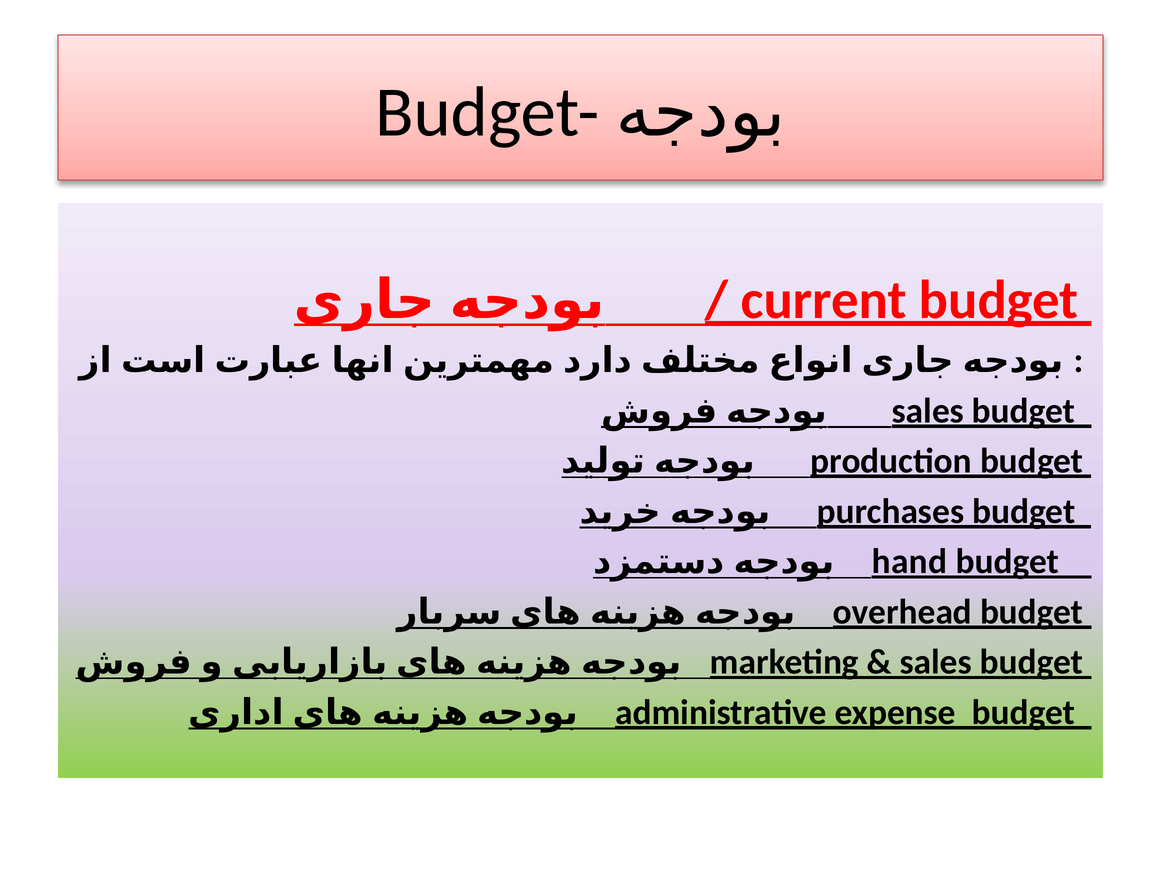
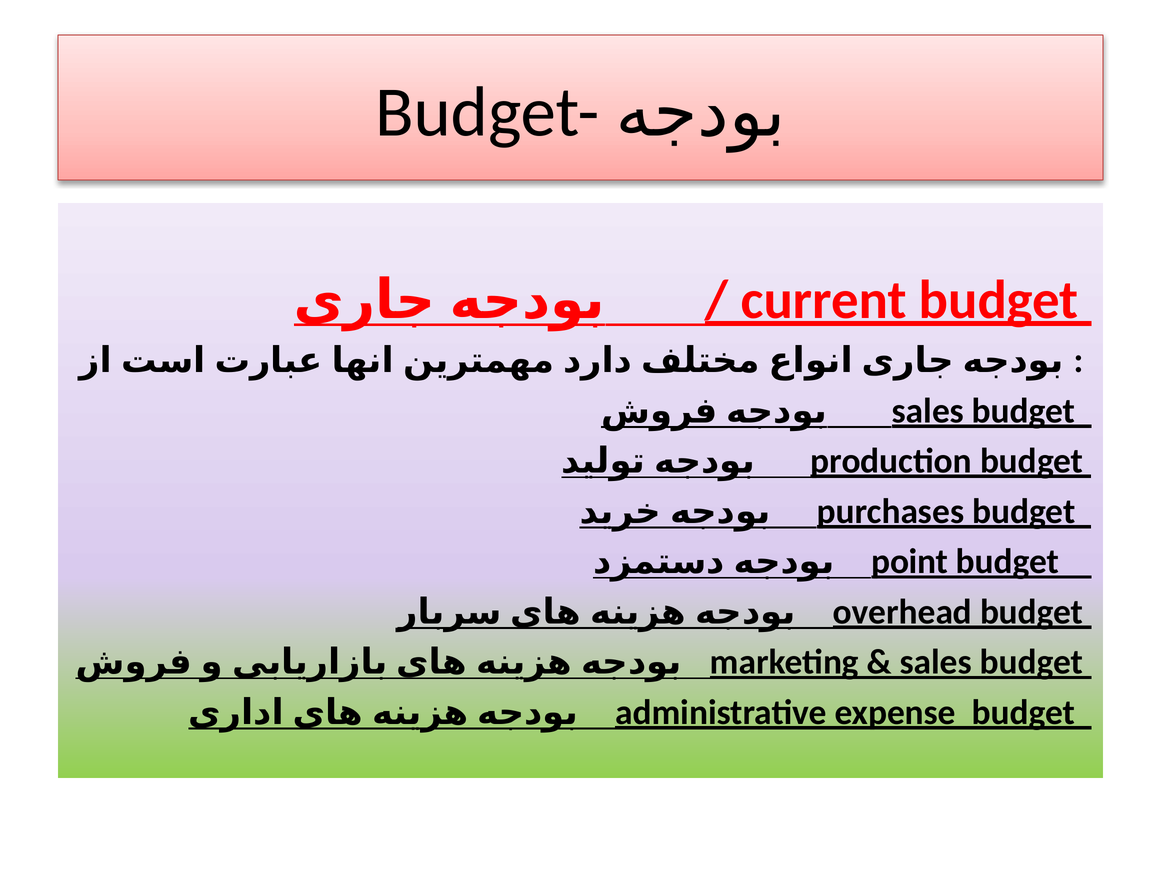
hand: hand -> point (910, 562)
